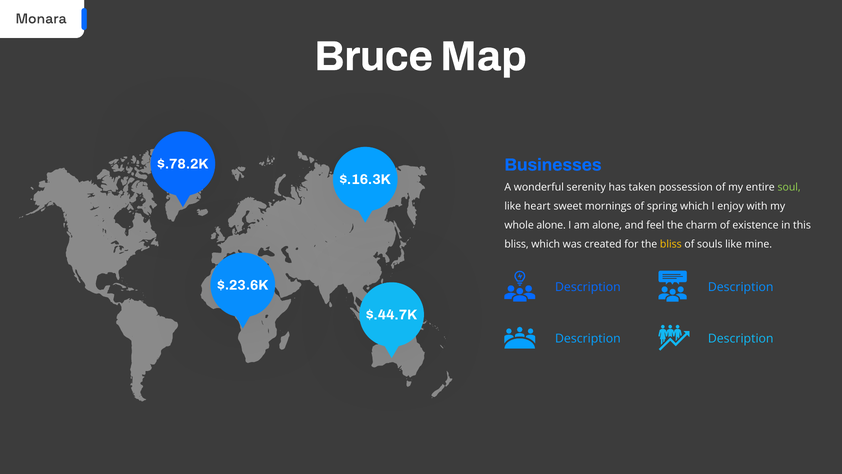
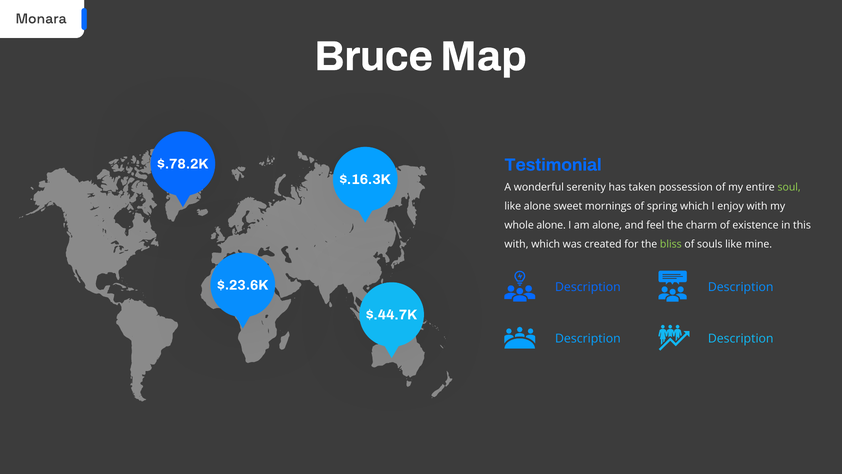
Businesses: Businesses -> Testimonial (553, 165)
like heart: heart -> alone (537, 206)
bliss: bliss -> with (516, 244)
bliss colour: yellow -> light green (671, 244)
